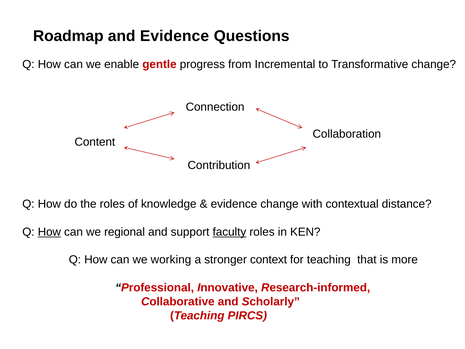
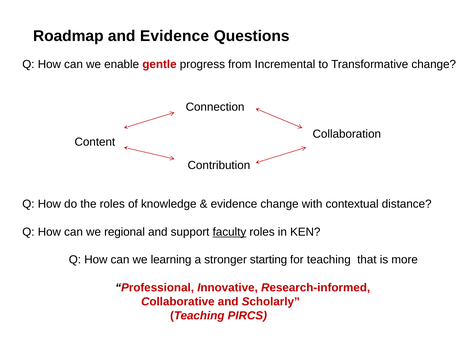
How underline: present -> none (49, 232)
working: working -> learning (171, 260)
context: context -> starting (269, 260)
